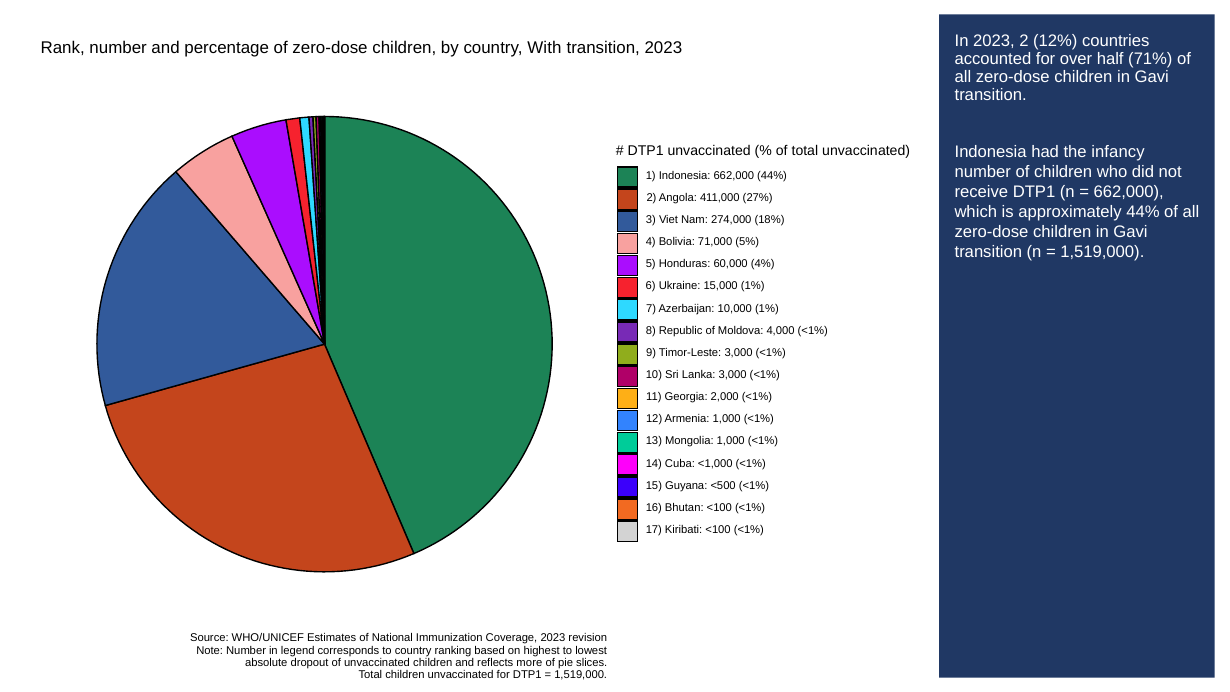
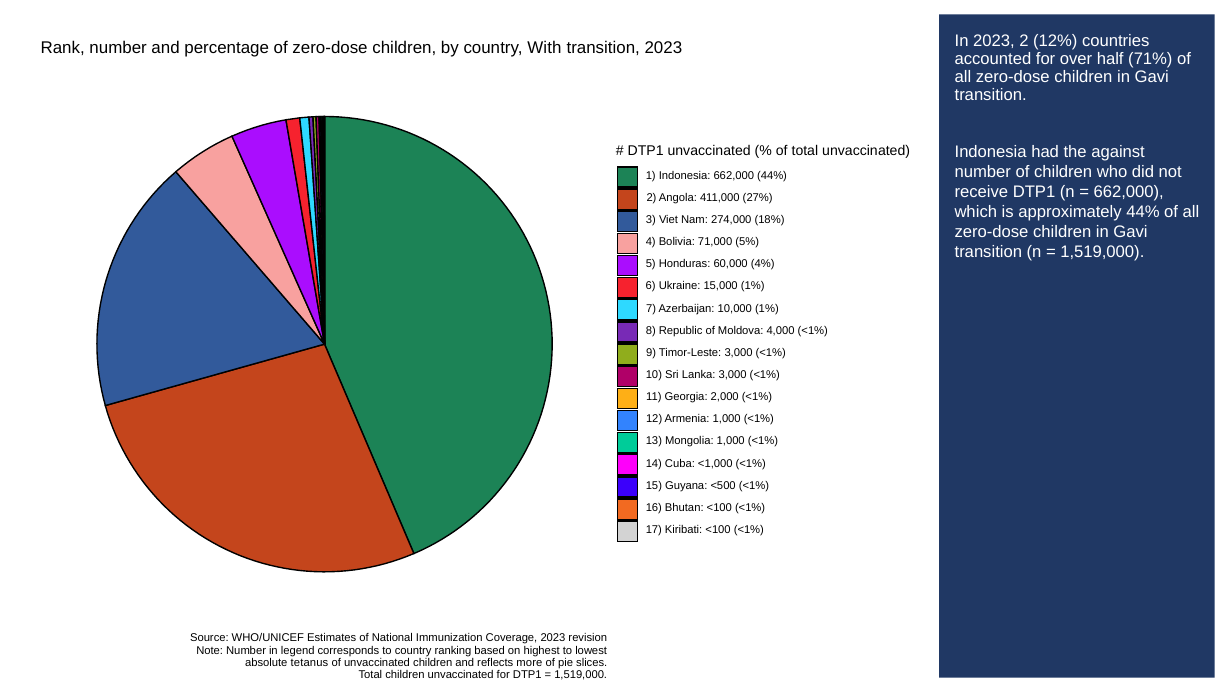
infancy: infancy -> against (1118, 152)
dropout: dropout -> tetanus (309, 663)
